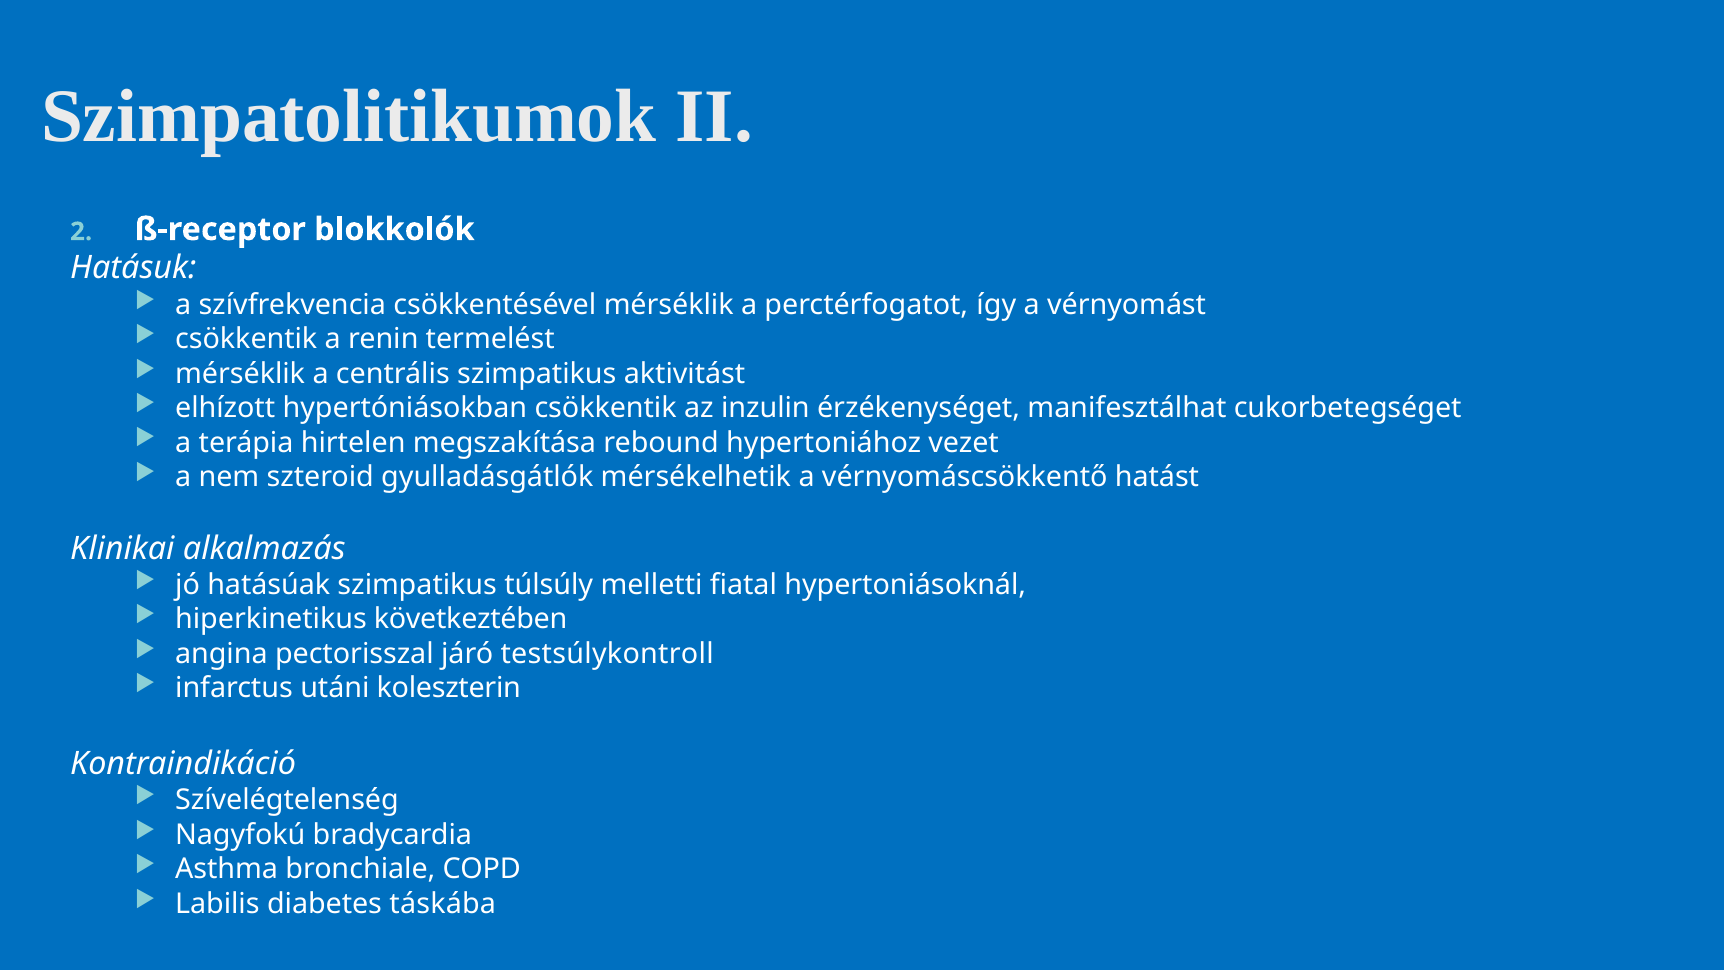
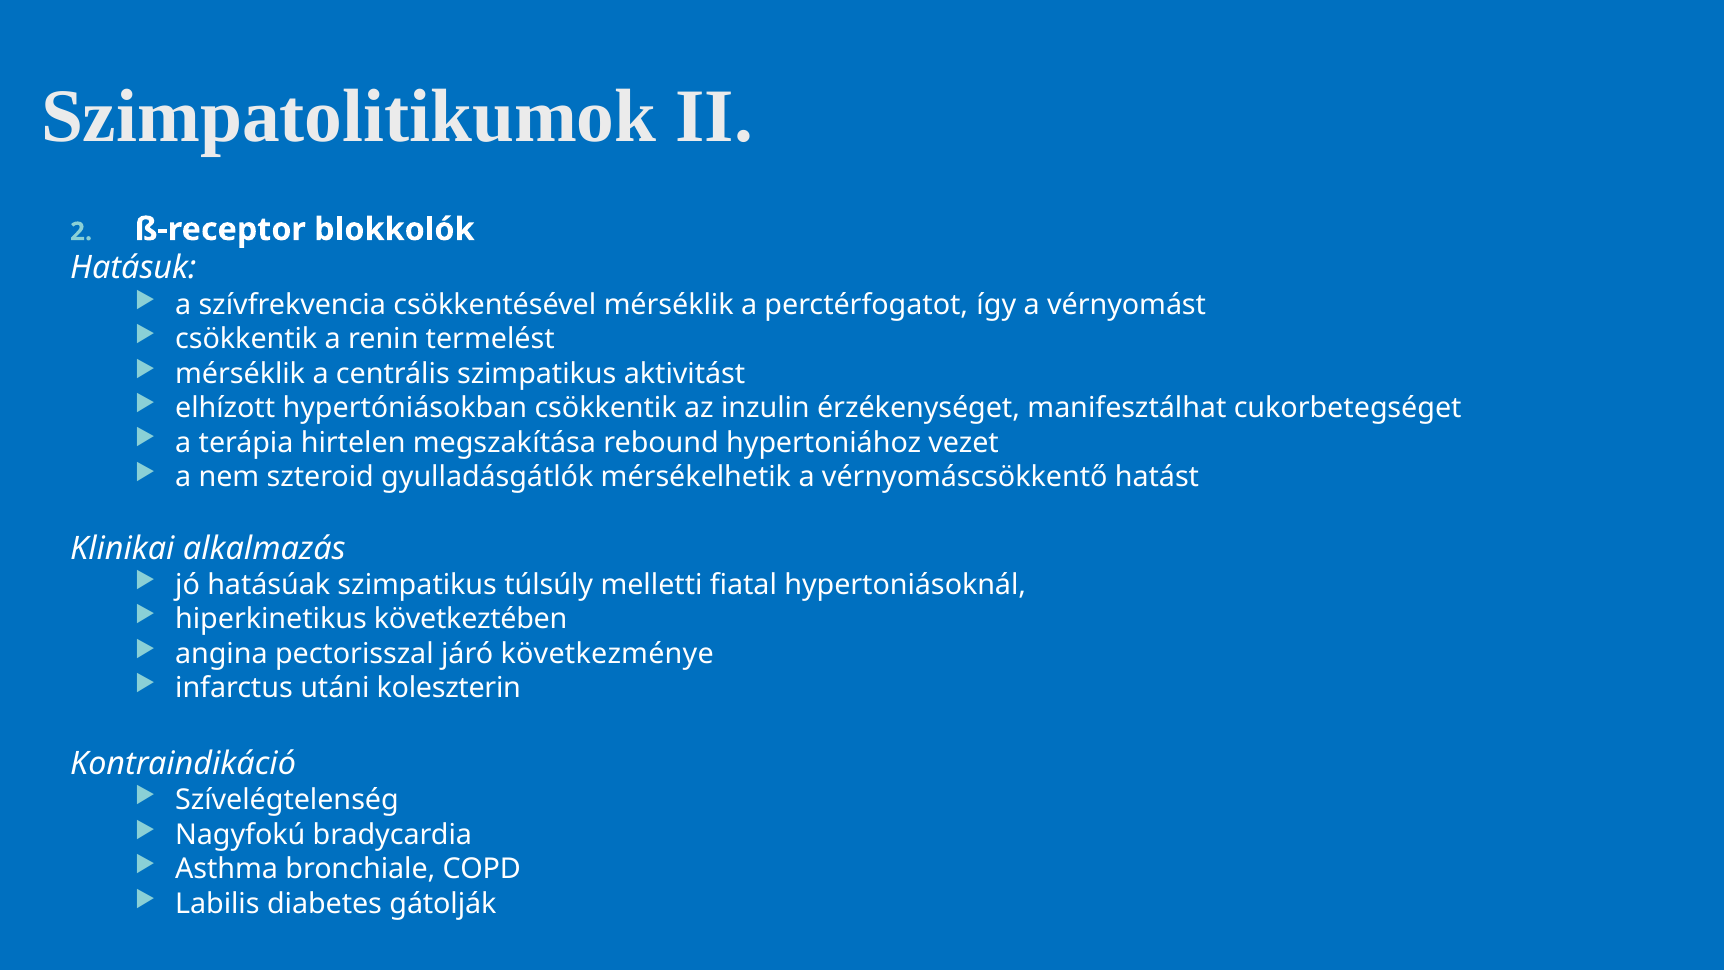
testsúlykontroll: testsúlykontroll -> következménye (607, 654)
táskába: táskába -> gátolják (443, 903)
